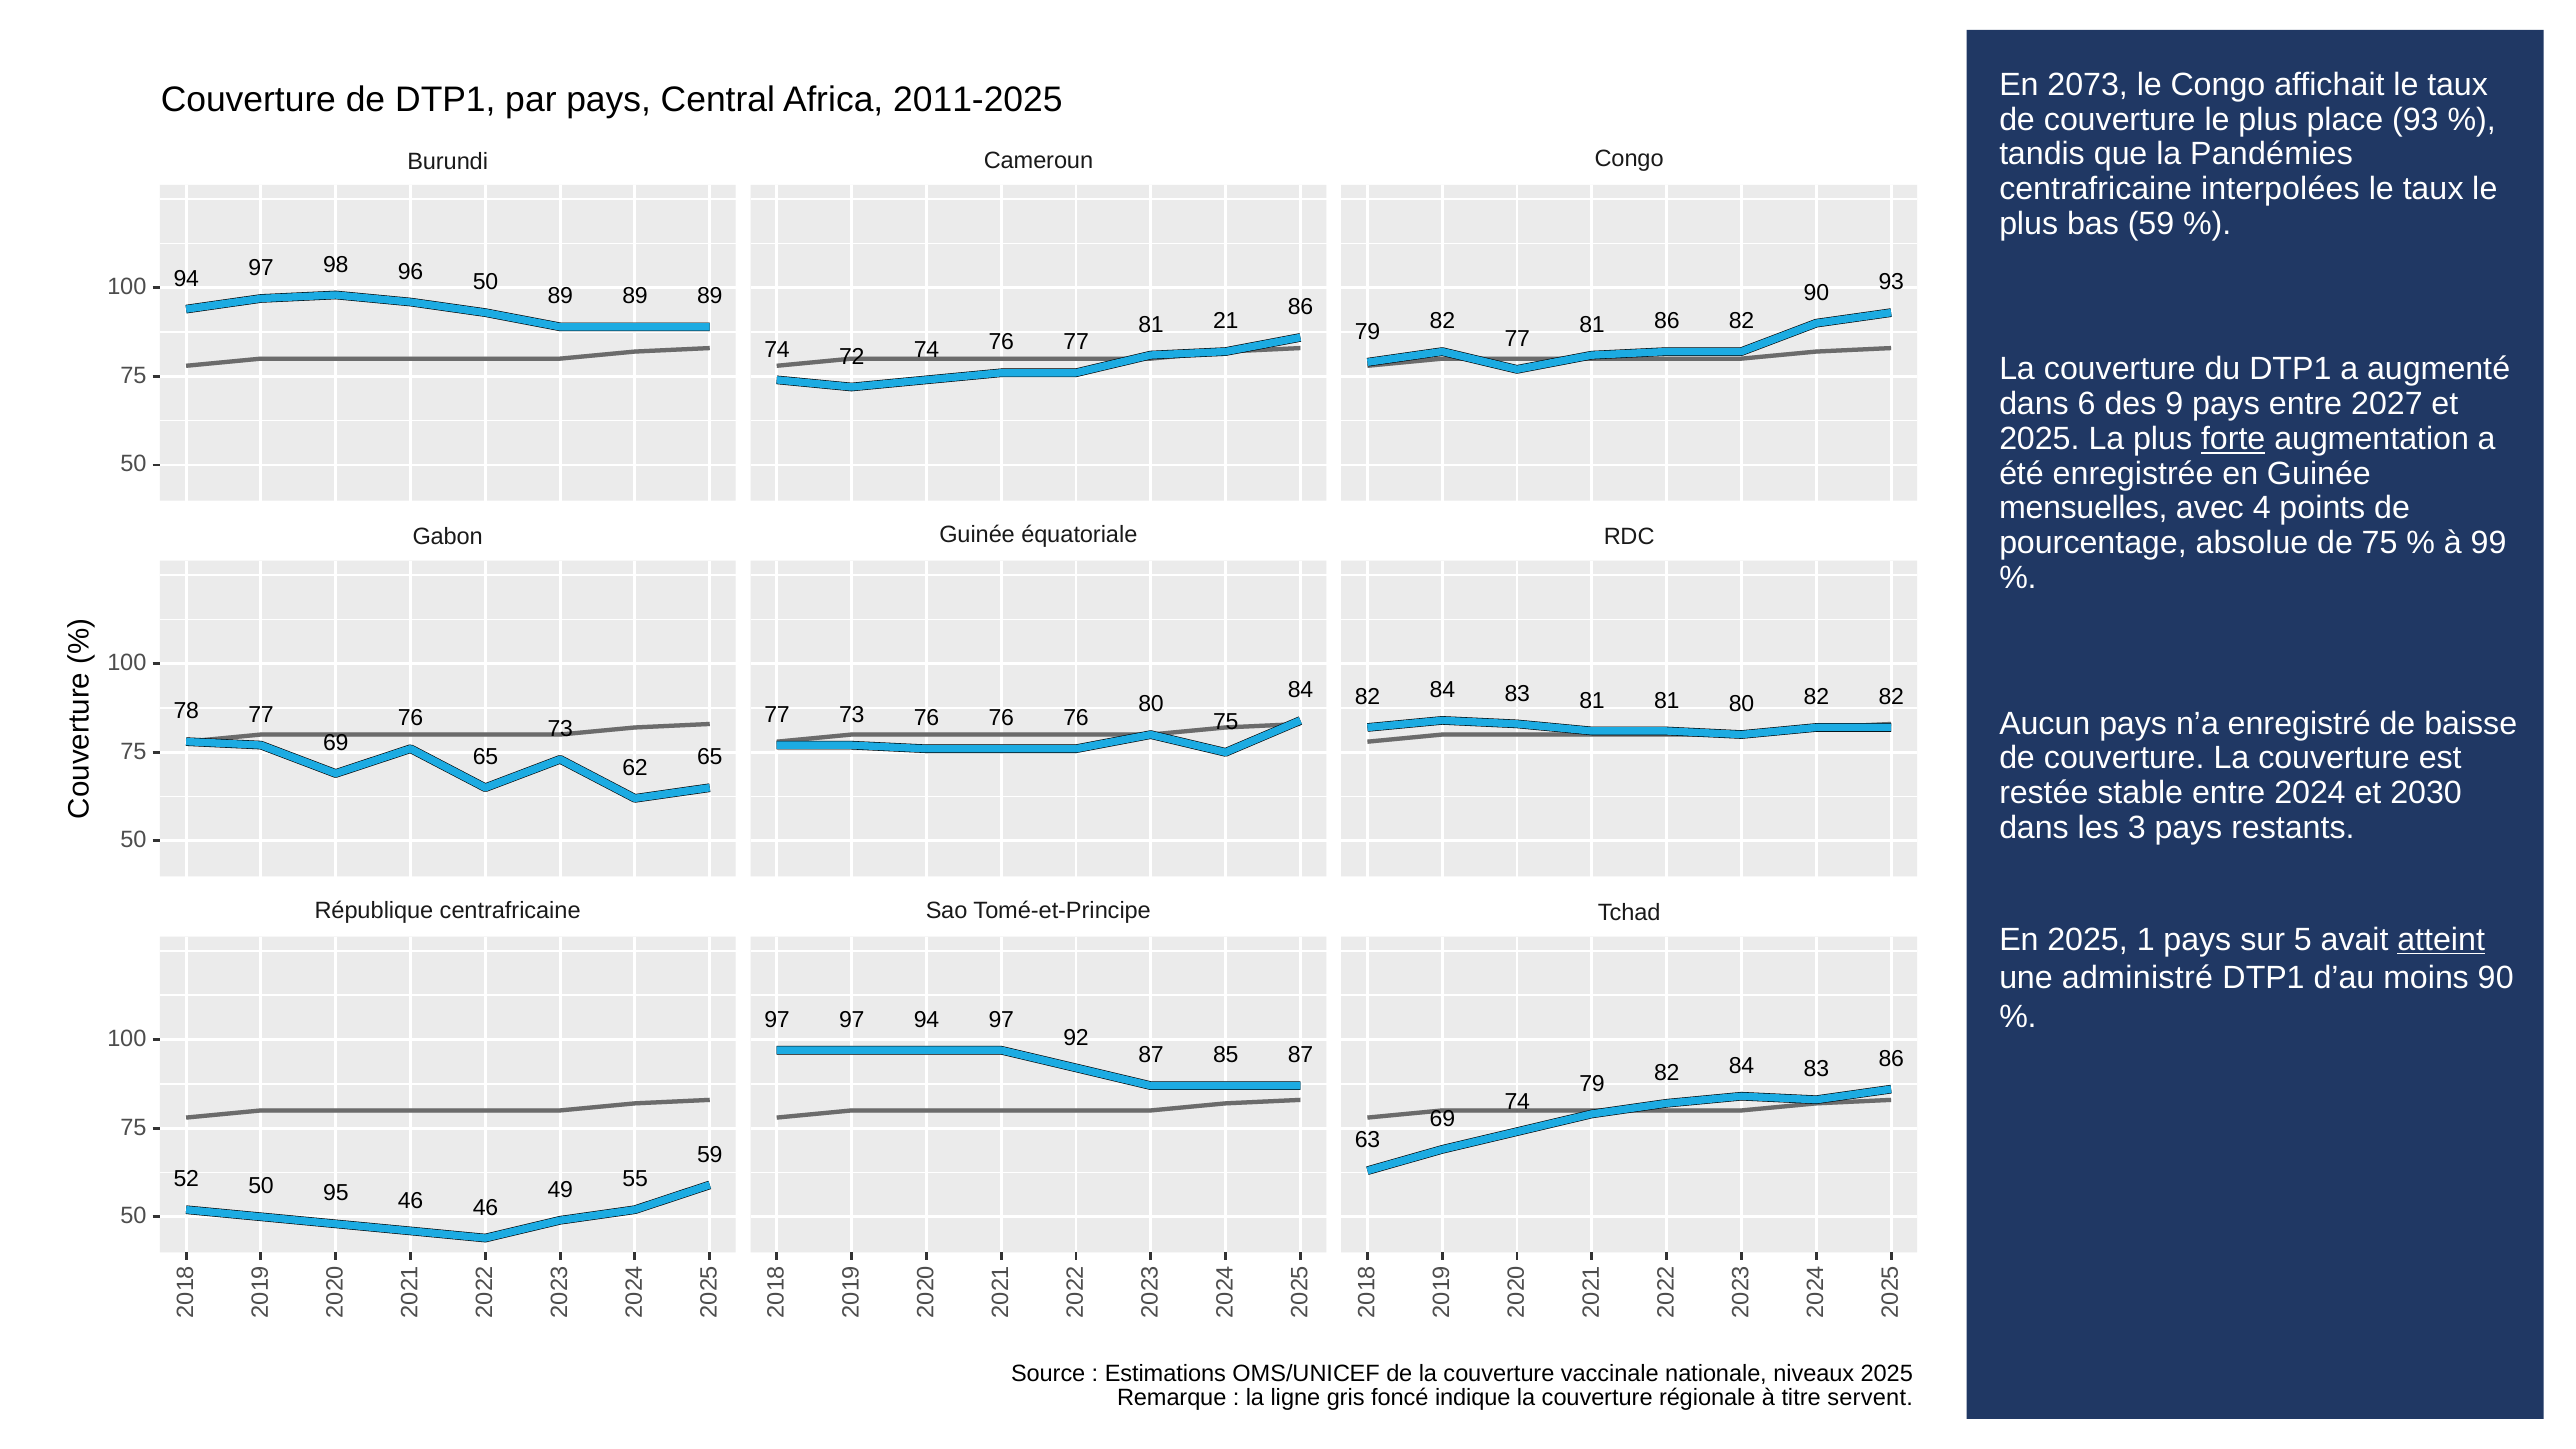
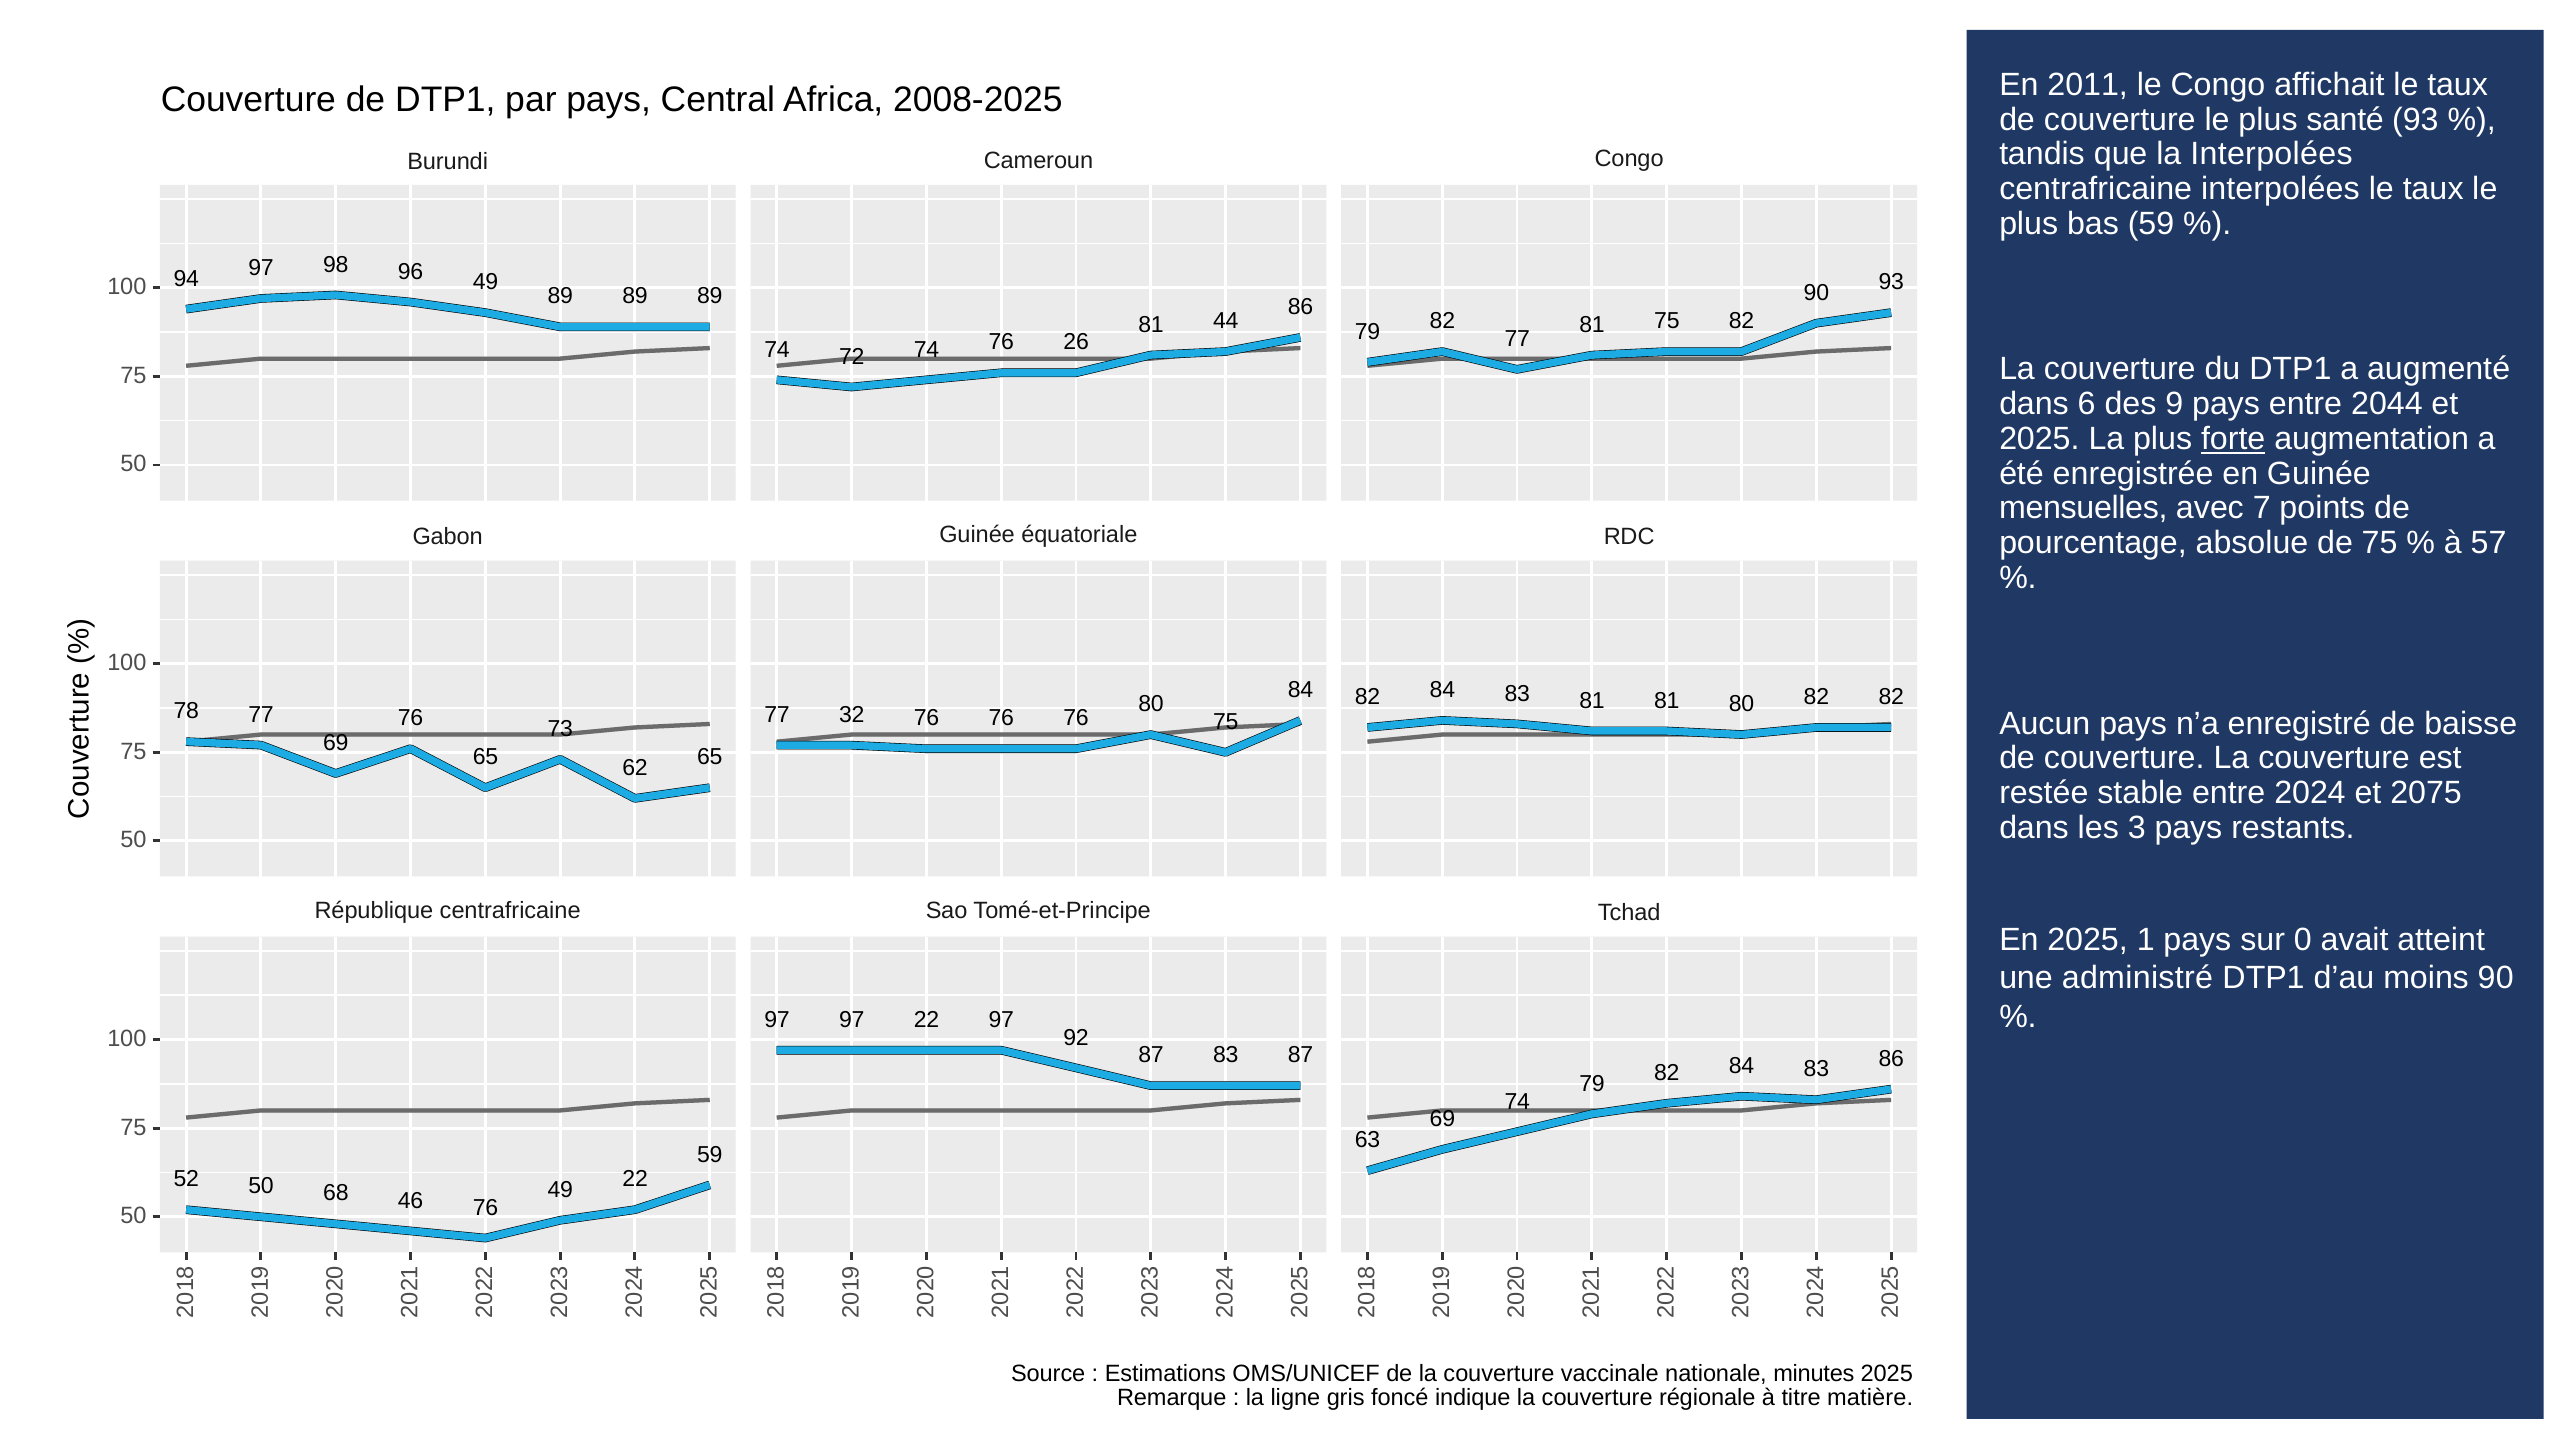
2073: 2073 -> 2011 (2088, 85)
2011-2025: 2011-2025 -> 2008-2025 (978, 100)
place: place -> santé (2345, 119)
la Pandémies: Pandémies -> Interpolées (2271, 154)
96 50: 50 -> 49 (486, 282)
21: 21 -> 44 (1226, 321)
81 86: 86 -> 75 (1667, 321)
76 77: 77 -> 26 (1076, 342)
2027: 2027 -> 2044 (2387, 404)
avec 4: 4 -> 7 (2262, 508)
99: 99 -> 57 (2489, 543)
77 73: 73 -> 32 (852, 715)
2030: 2030 -> 2075 (2426, 793)
sur 5: 5 -> 0 (2303, 940)
atteint underline: present -> none (2441, 940)
97 94: 94 -> 22 (927, 1020)
87 85: 85 -> 83 (1226, 1055)
95: 95 -> 68 (336, 1193)
46 46: 46 -> 76 (486, 1208)
49 55: 55 -> 22 (635, 1179)
niveaux: niveaux -> minutes (1814, 1373)
servent: servent -> matière (1870, 1398)
